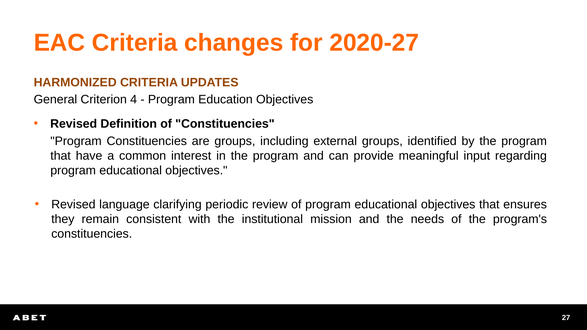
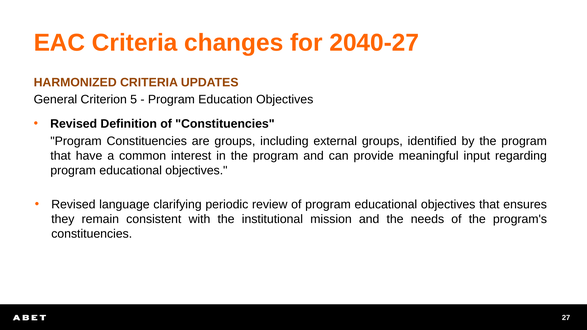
2020-27: 2020-27 -> 2040-27 (374, 43)
4: 4 -> 5 (134, 100)
